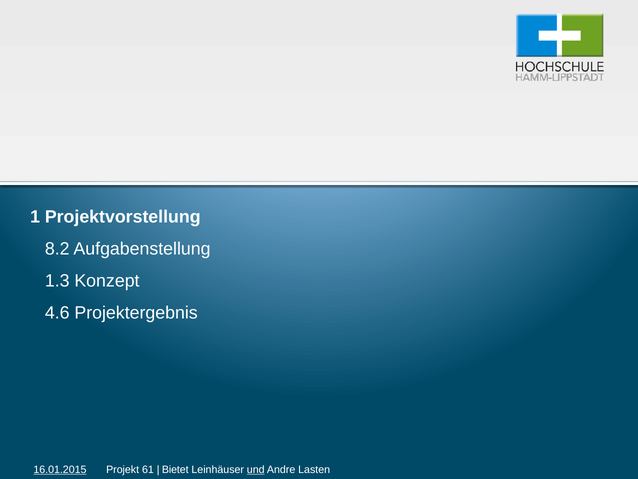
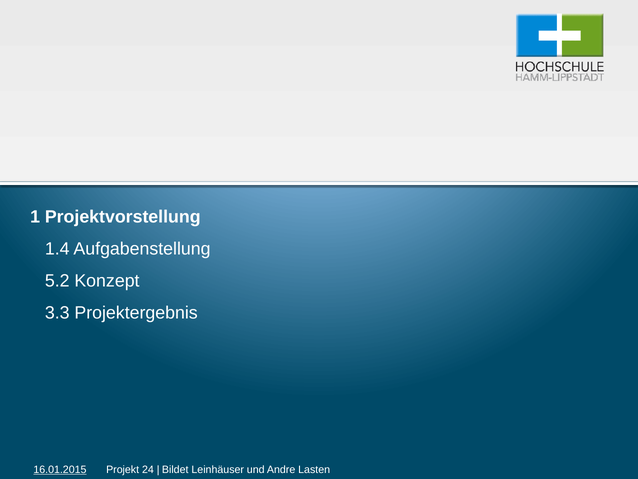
8.2: 8.2 -> 1.4 (57, 249)
1.3: 1.3 -> 5.2 (57, 280)
4.6: 4.6 -> 3.3 (57, 312)
61: 61 -> 24 (148, 469)
Bietet: Bietet -> Bildet (175, 469)
und underline: present -> none (256, 469)
